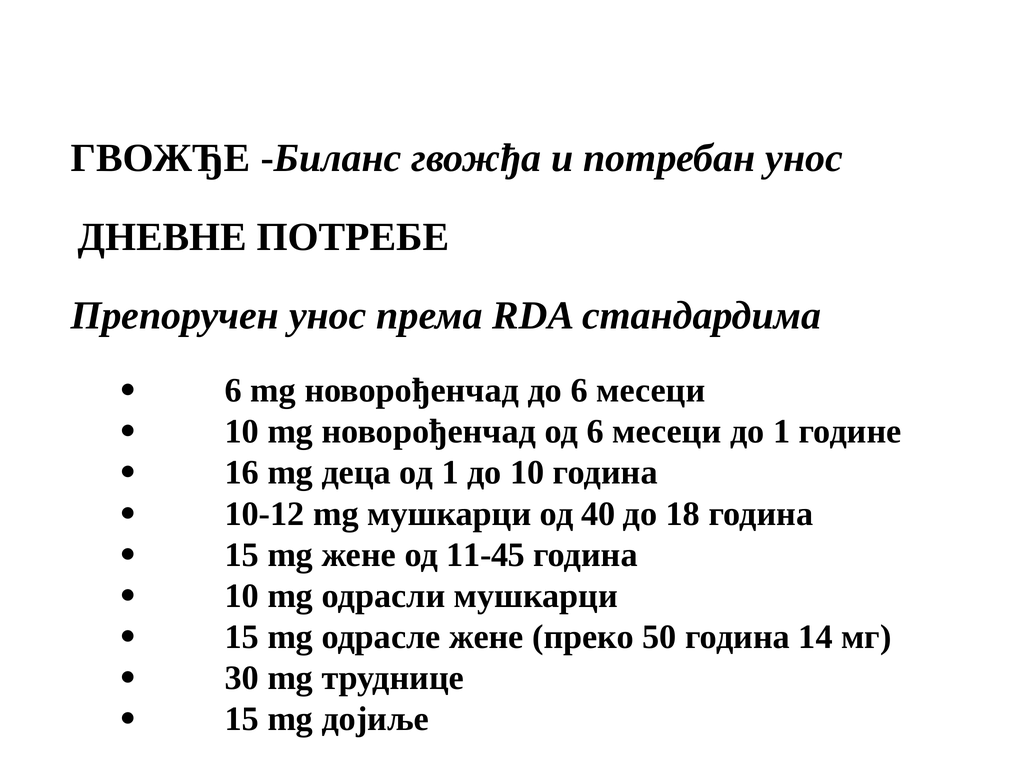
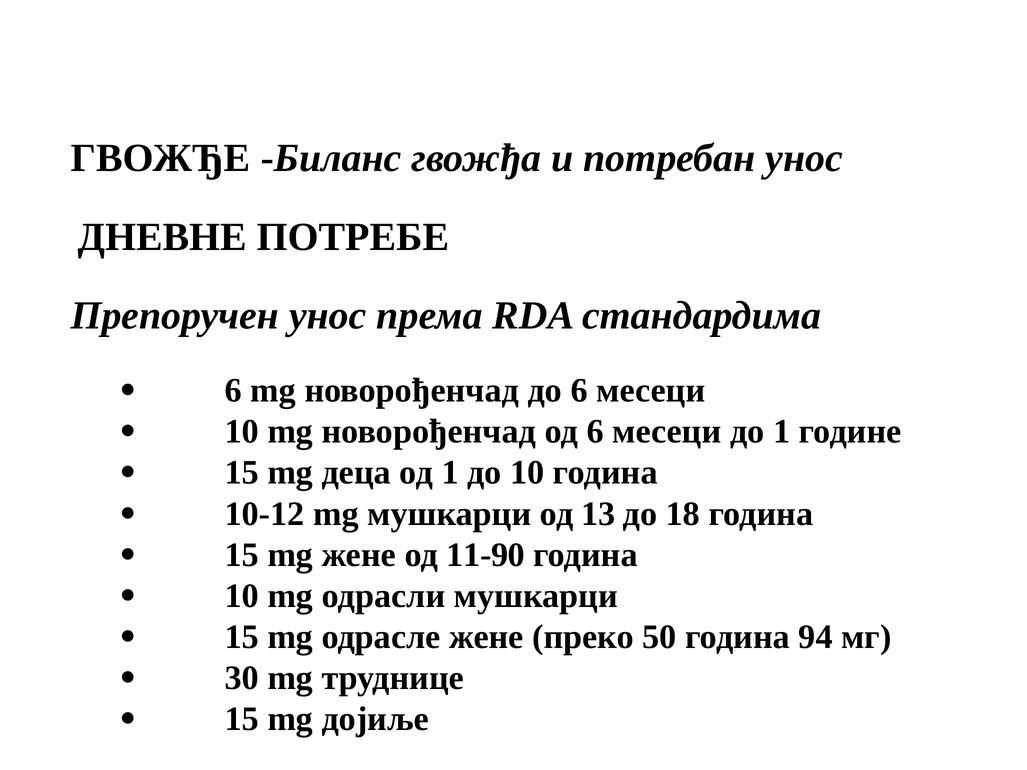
16: 16 -> 15 (242, 473)
40: 40 -> 13 (598, 514)
11-45: 11-45 -> 11-90 (486, 555)
14: 14 -> 94 (816, 637)
